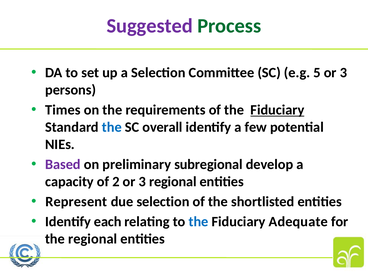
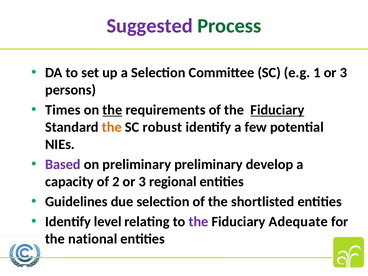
5: 5 -> 1 (317, 73)
the underline: none -> present (112, 110)
the colour: blue -> orange (112, 127)
overall: overall -> robust (162, 127)
preliminary subregional: subregional -> preliminary (208, 164)
Represent: Represent -> Guidelines (76, 202)
each: each -> level (108, 222)
the colour: blue -> purple (199, 222)
the regional: regional -> national (93, 239)
